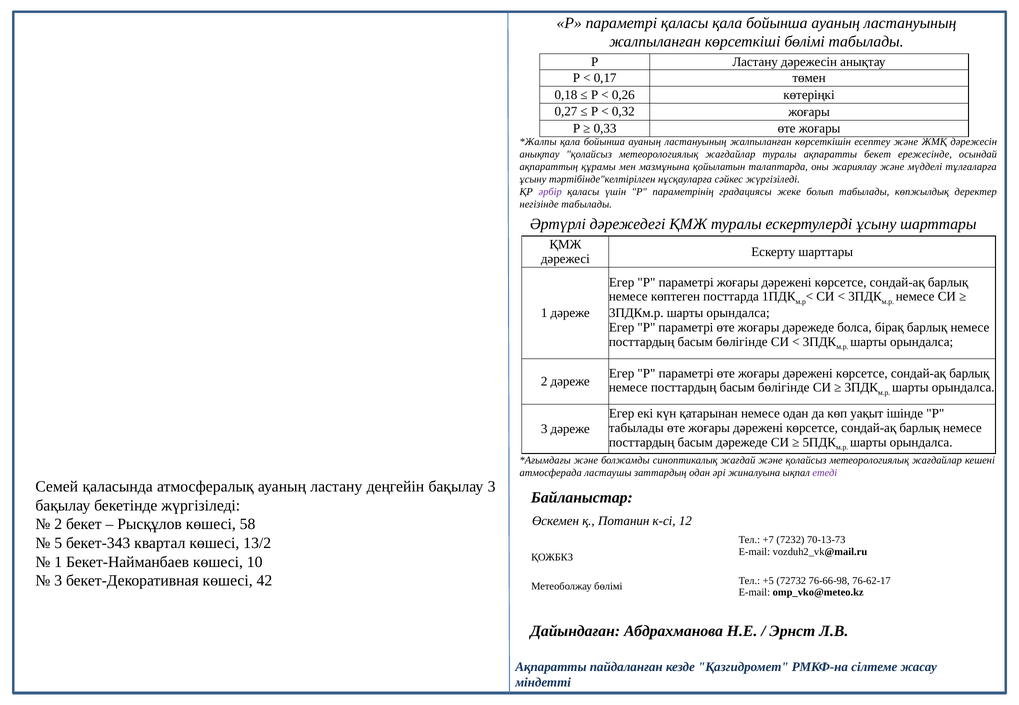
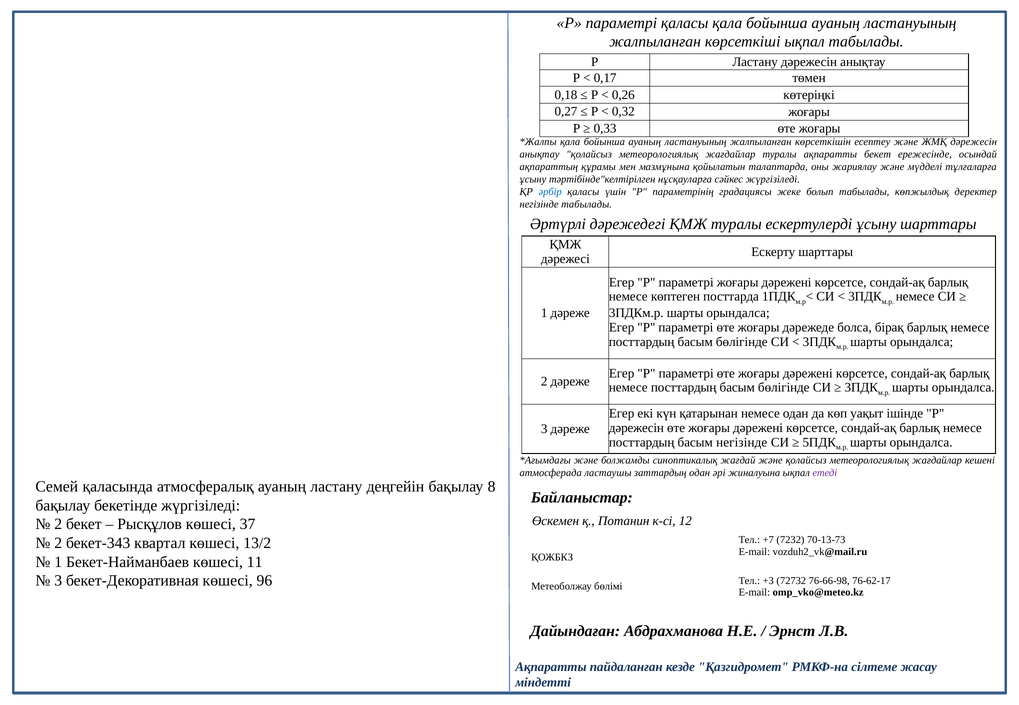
көрсеткіші бөлімі: бөлімі -> ықпал (805, 42)
әрбір colour: purple -> blue (550, 192)
табылады: табылады -> дәрежесін (636, 428)
басым дәрежеде: дәрежеде -> негізінде (742, 443)
бақылау 3: 3 -> 8 (492, 487)
58: 58 -> 37 (248, 525)
5: 5 -> 2 (58, 543)
10: 10 -> 11 (255, 562)
42: 42 -> 96 (264, 581)
+5: +5 -> +3 (768, 581)
